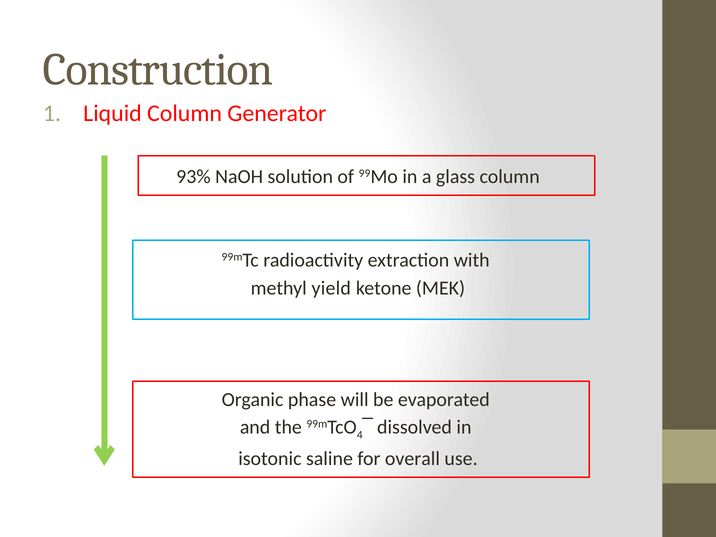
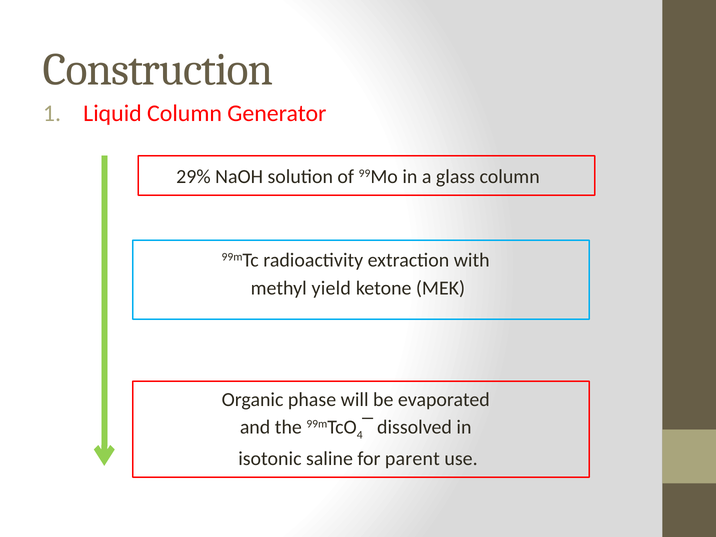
93%: 93% -> 29% (193, 177)
overall: overall -> parent (412, 458)
